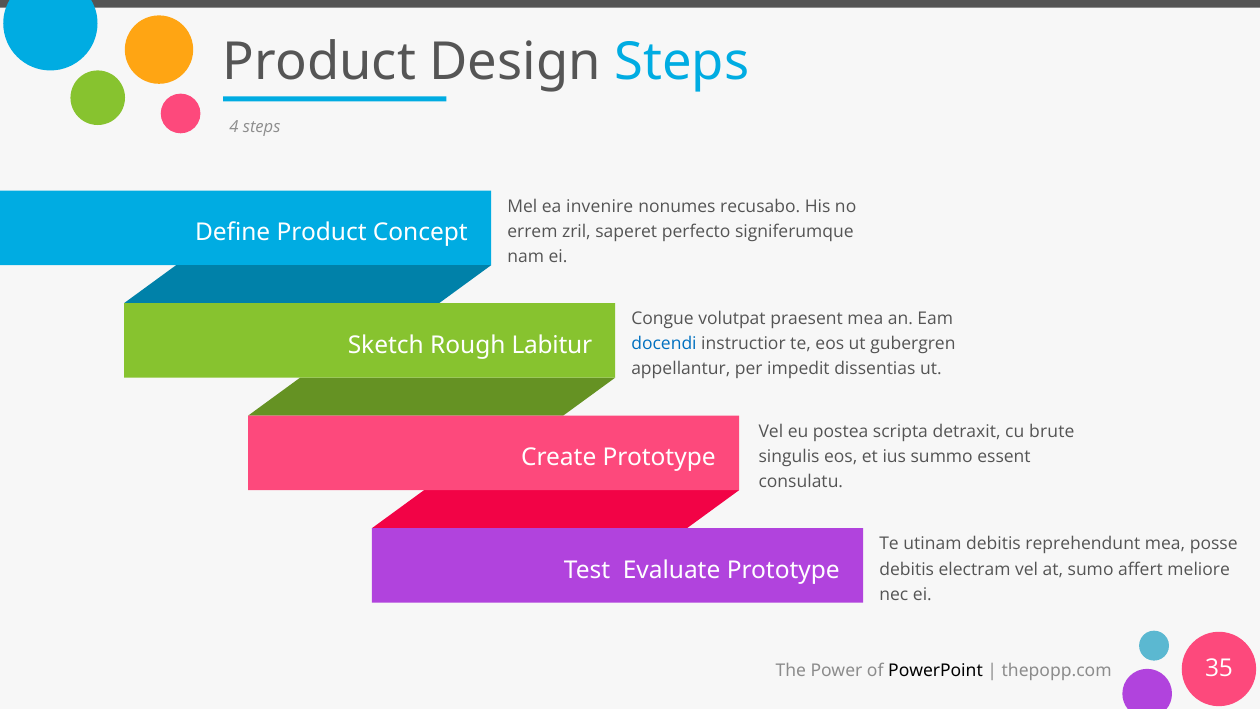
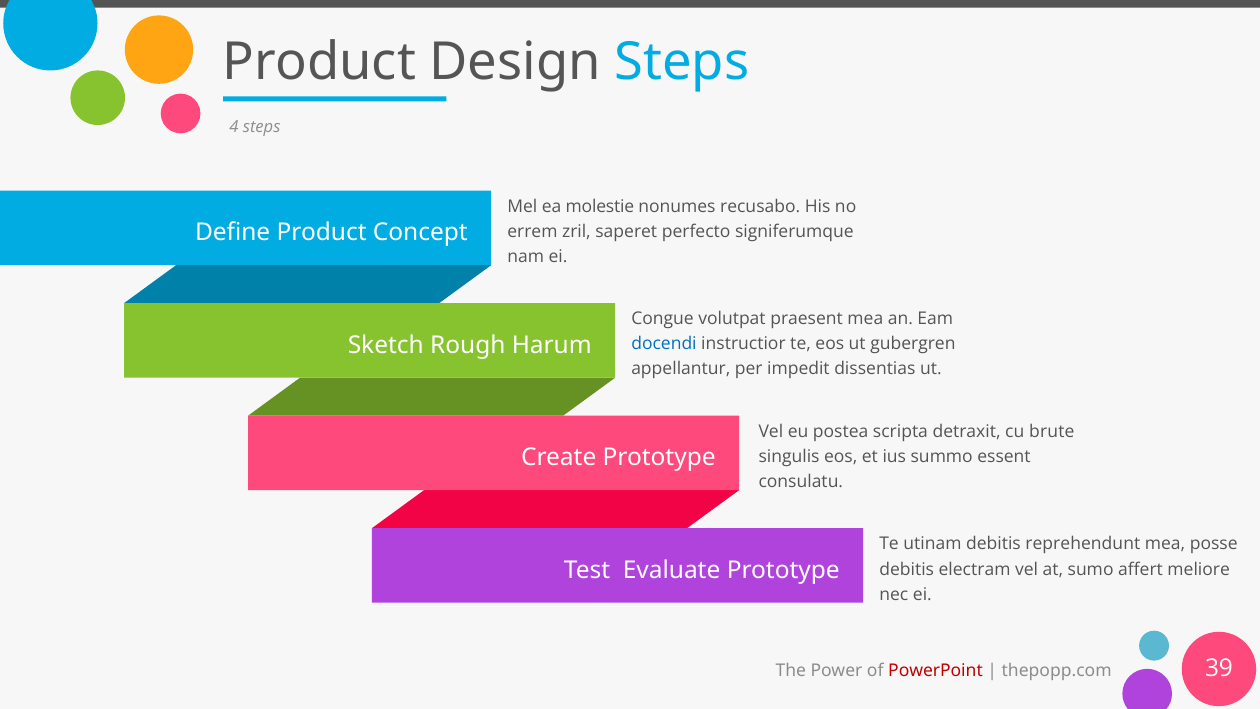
invenire: invenire -> molestie (600, 206)
Labitur: Labitur -> Harum (552, 345)
PowerPoint colour: black -> red (936, 671)
35: 35 -> 39 (1219, 669)
